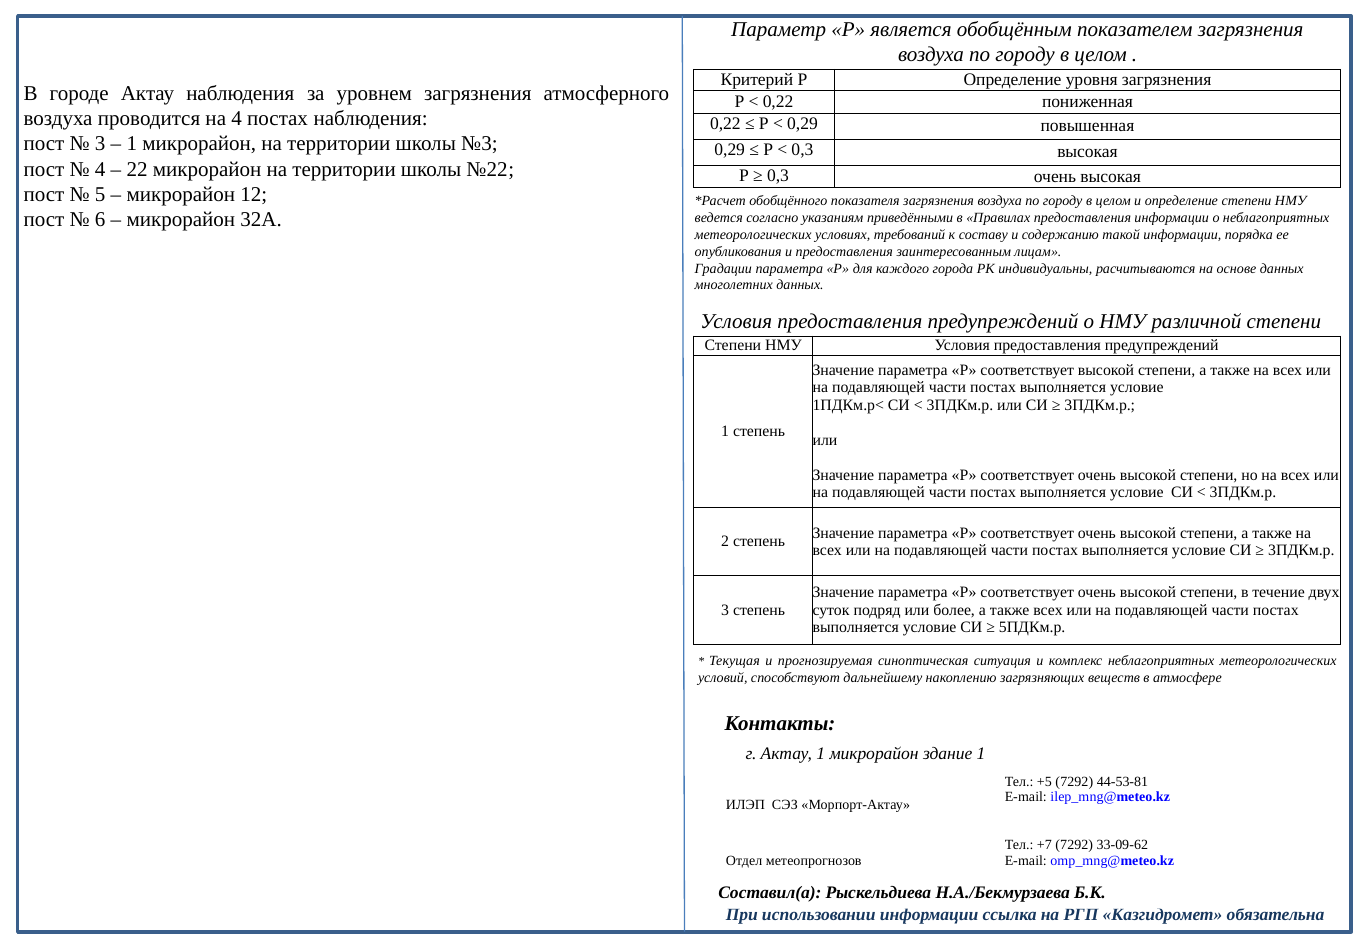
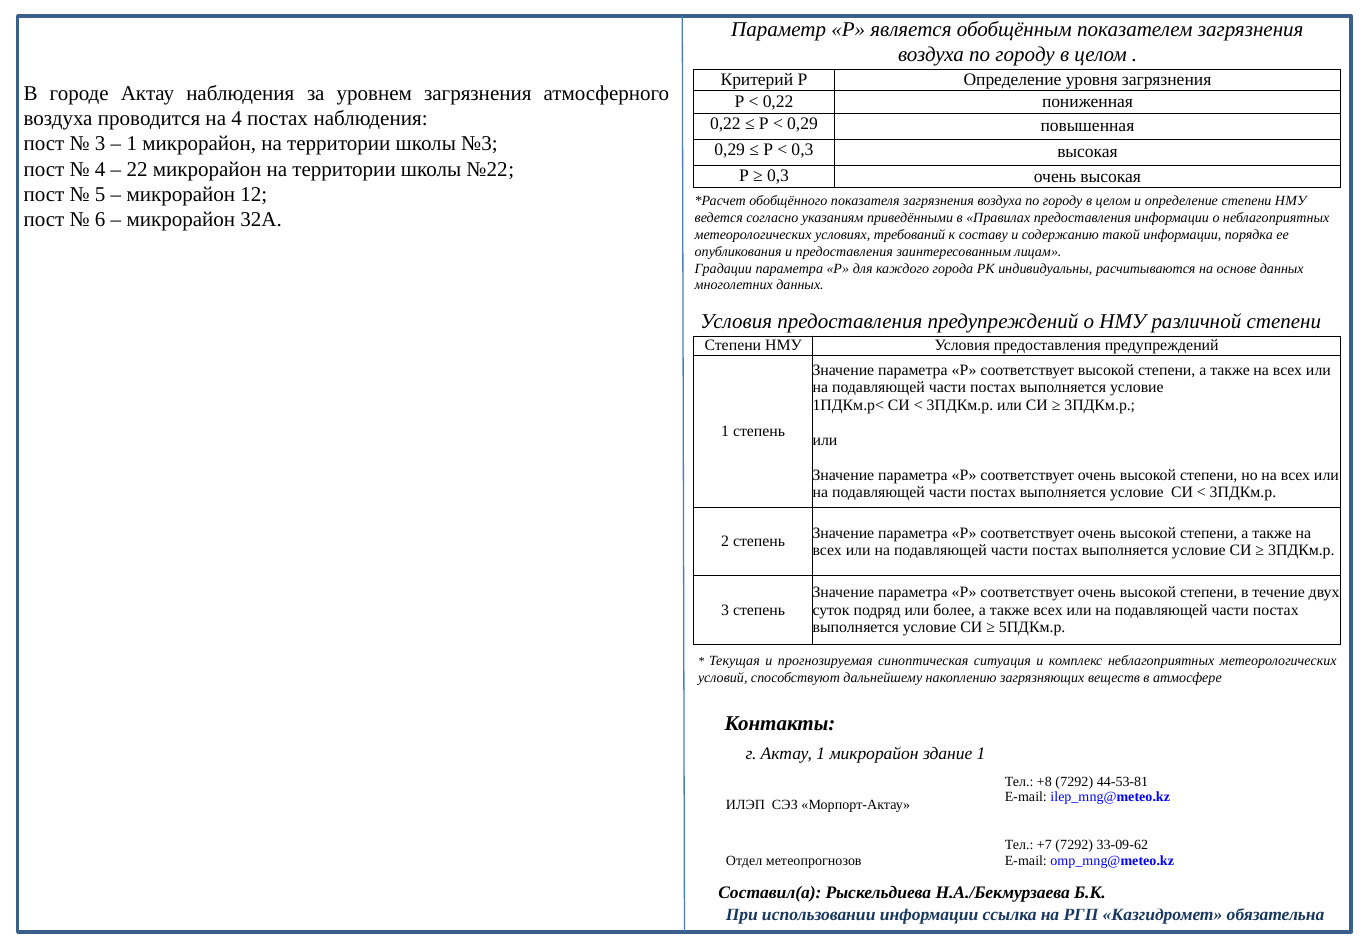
+5: +5 -> +8 (1044, 782)
